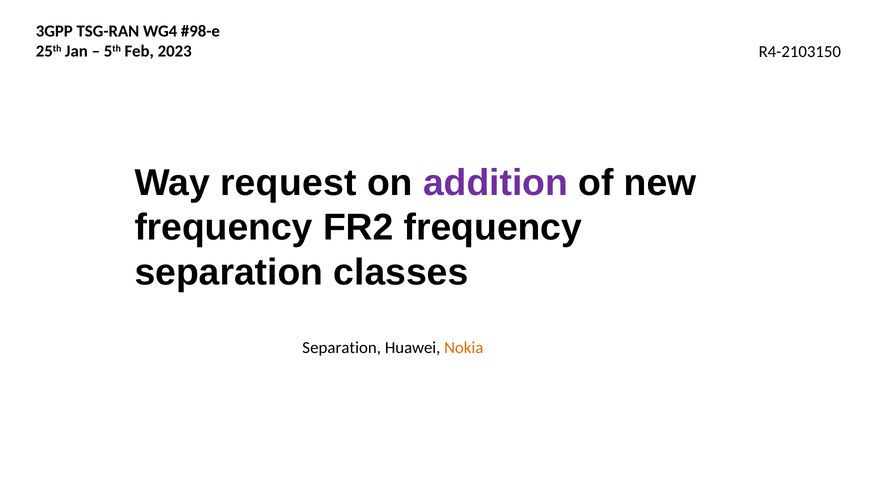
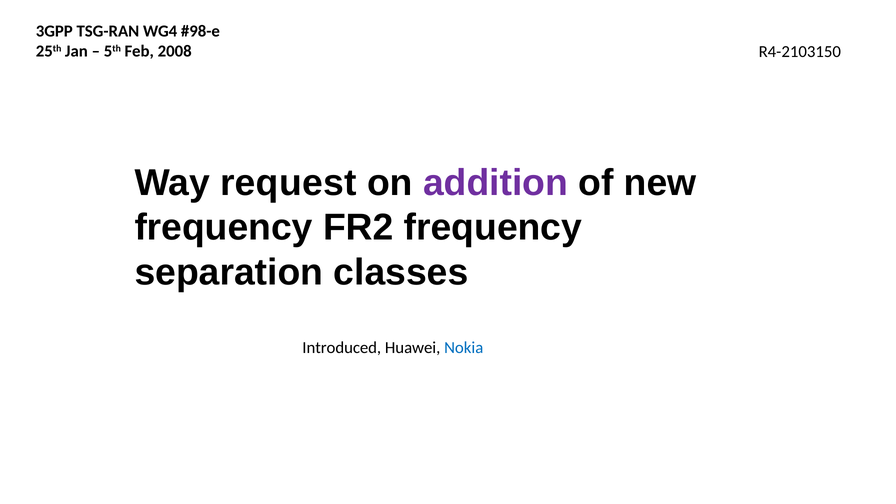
2023: 2023 -> 2008 (175, 51)
Separation: Separation -> Introduced (342, 348)
Nokia colour: orange -> blue (464, 348)
